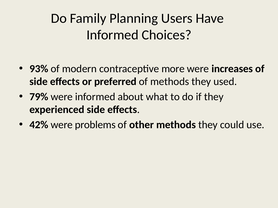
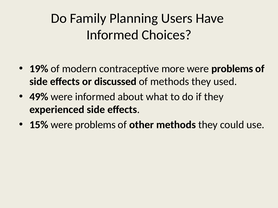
93%: 93% -> 19% (39, 69)
increases: increases -> problems (232, 69)
preferred: preferred -> discussed (115, 82)
79%: 79% -> 49% (39, 97)
42%: 42% -> 15% (39, 125)
